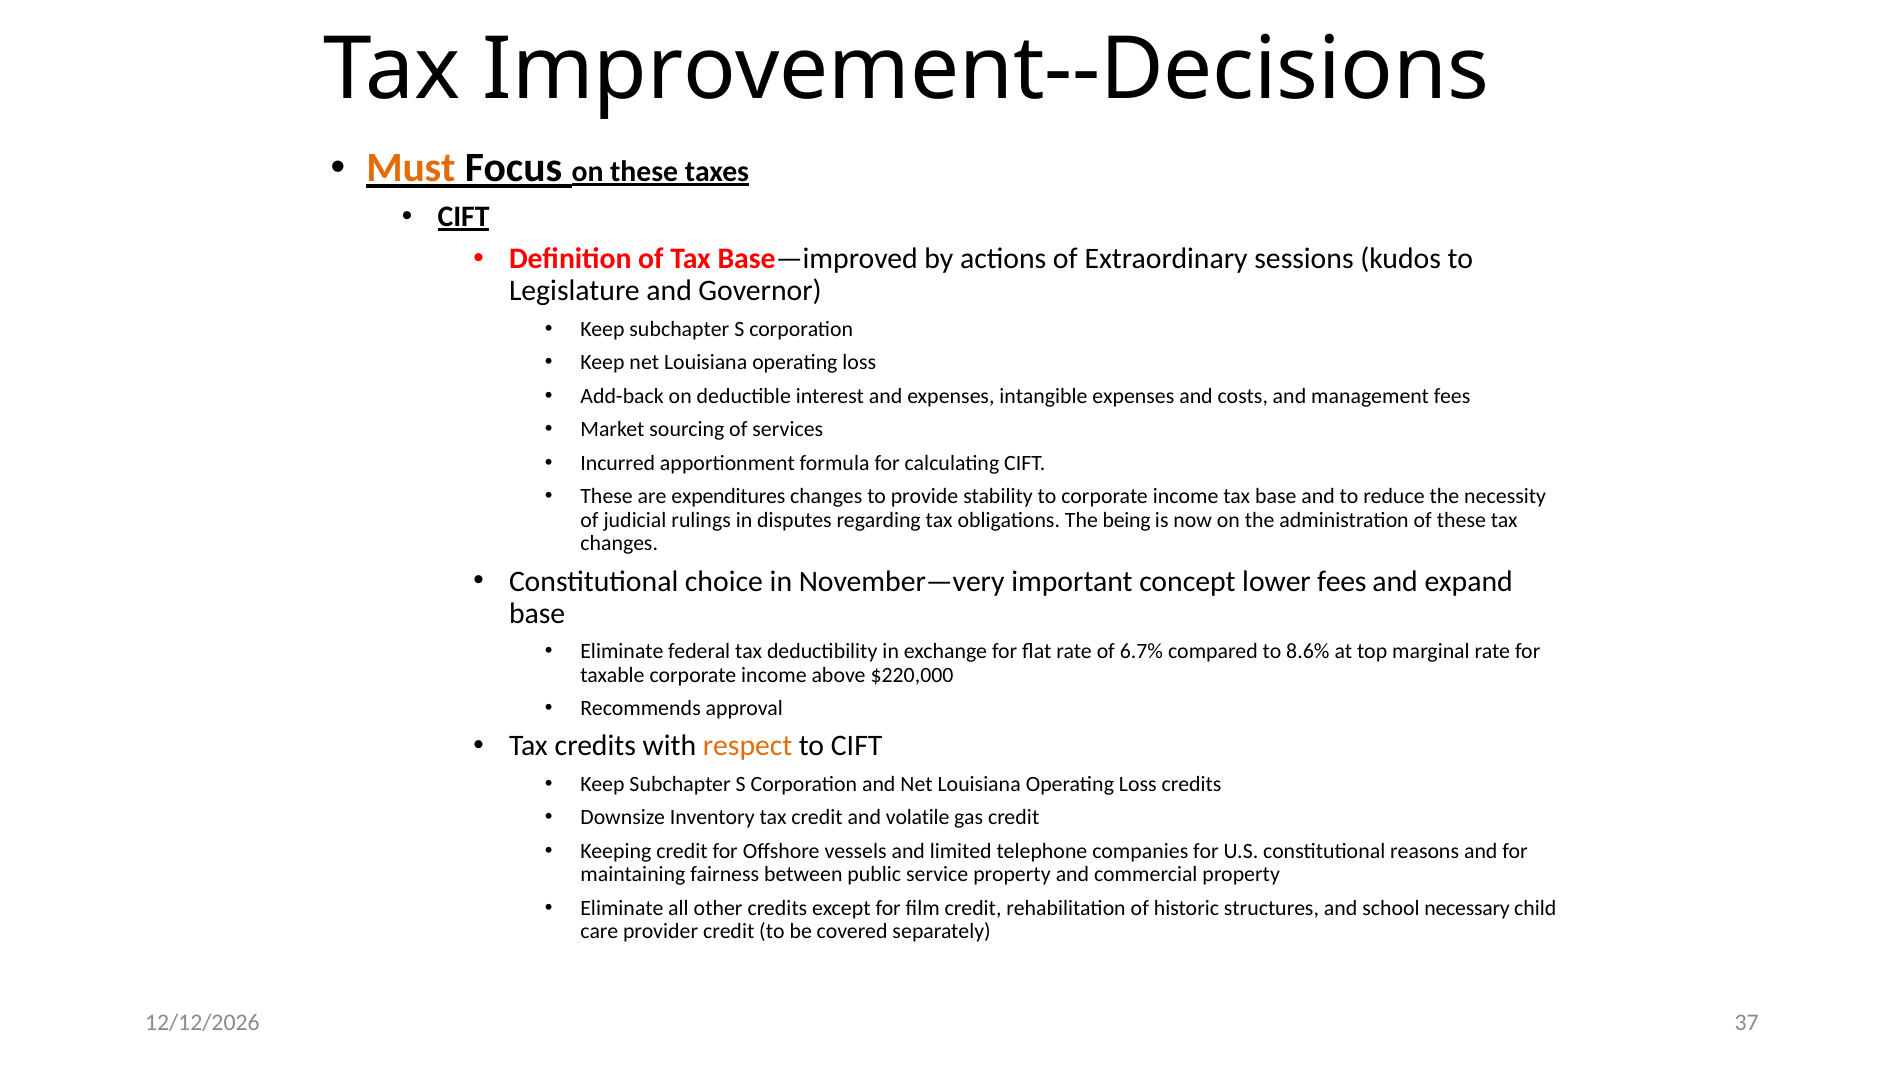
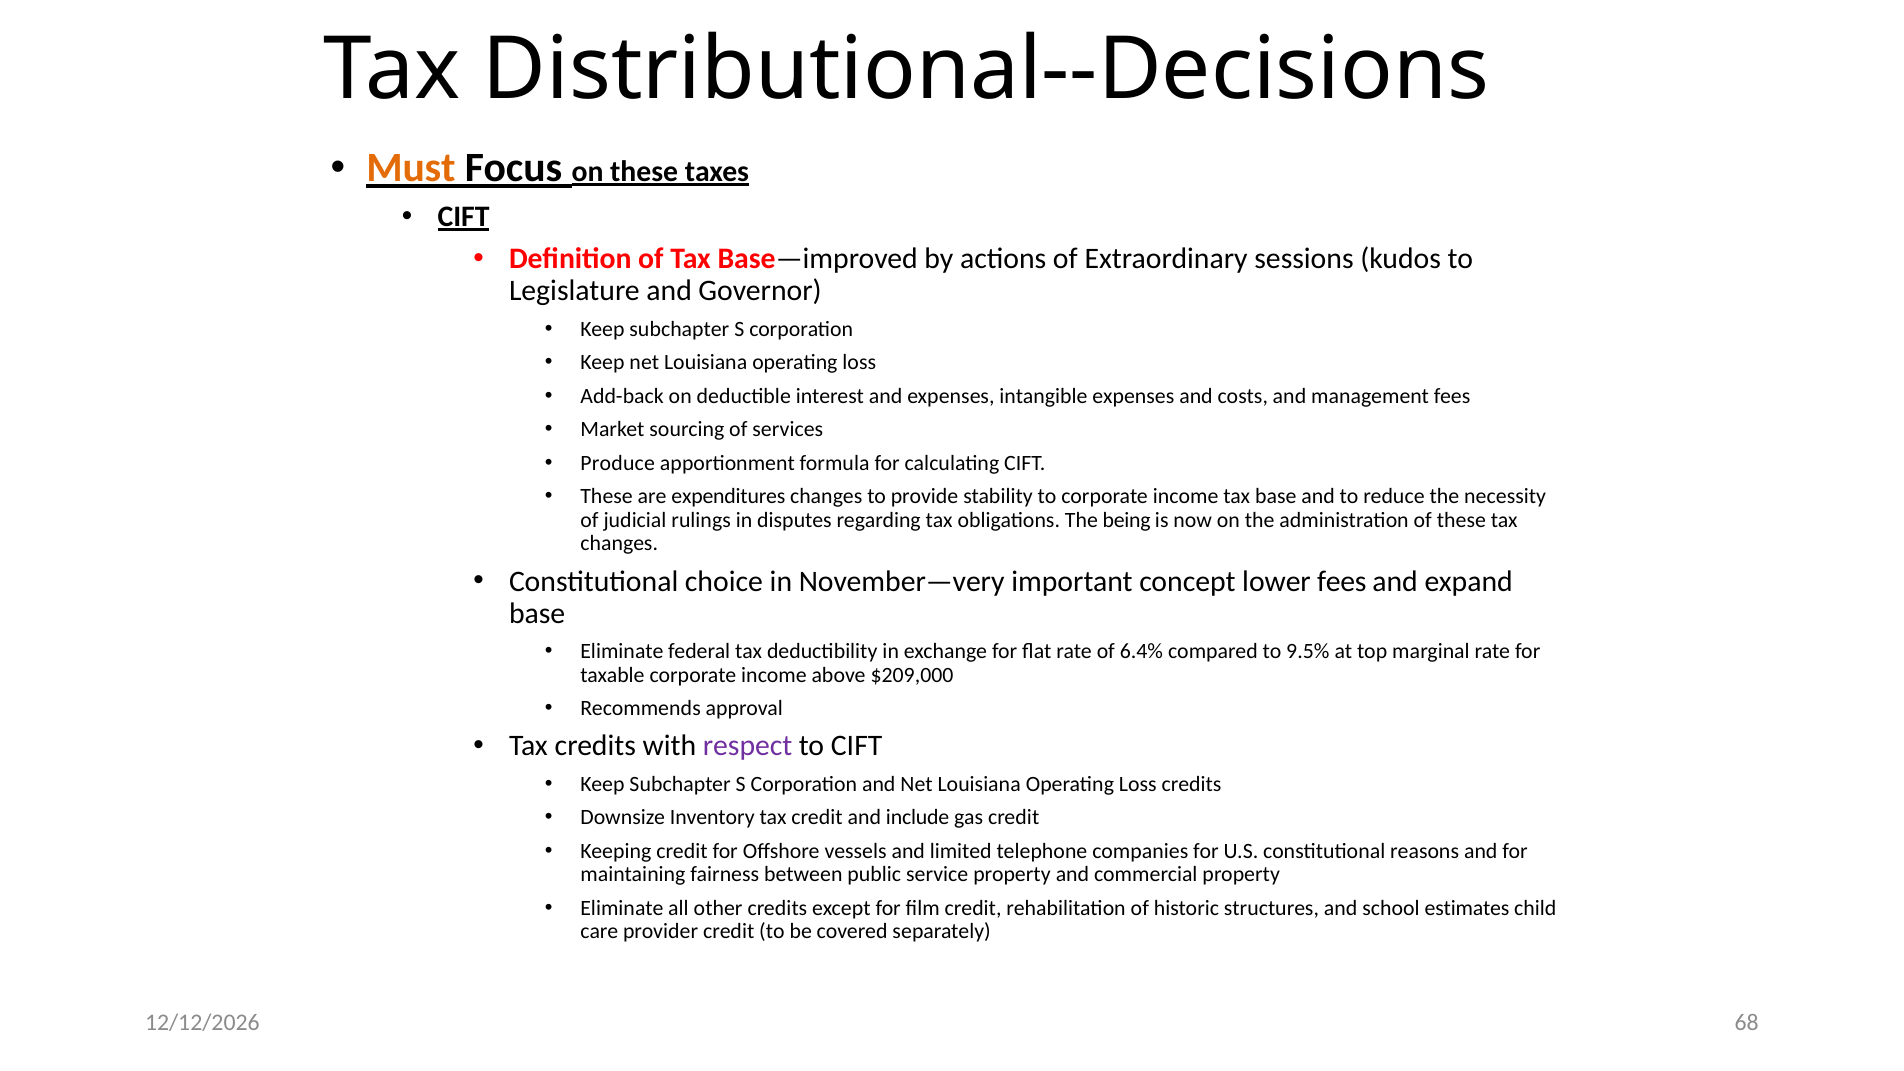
Improvement--Decisions: Improvement--Decisions -> Distributional--Decisions (986, 70)
Incurred: Incurred -> Produce (618, 463)
6.7%: 6.7% -> 6.4% (1141, 651)
8.6%: 8.6% -> 9.5% (1308, 651)
$220,000: $220,000 -> $209,000 (912, 675)
respect colour: orange -> purple (748, 746)
volatile: volatile -> include (918, 817)
necessary: necessary -> estimates (1467, 908)
37: 37 -> 68 (1747, 1023)
